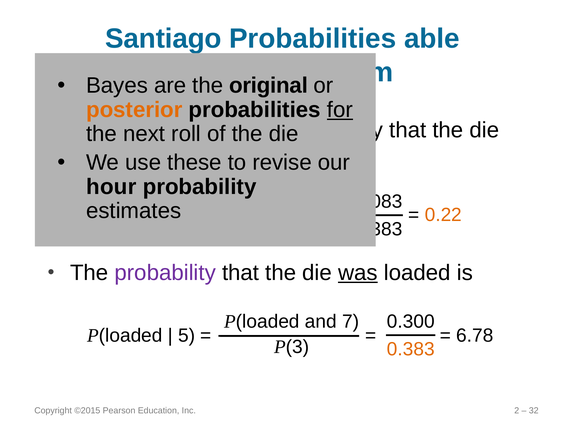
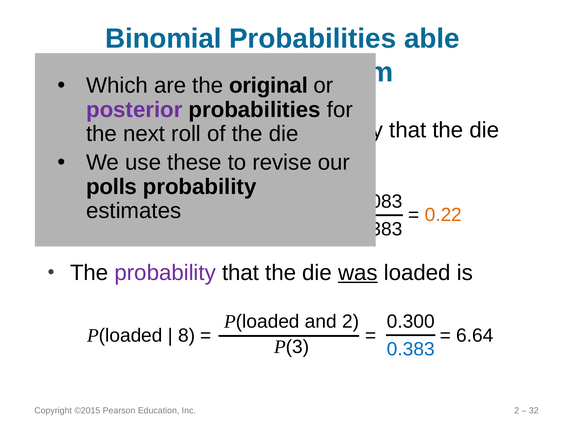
Santiago: Santiago -> Binomial (163, 39)
Bayes: Bayes -> Which (117, 86)
posterior colour: orange -> purple (134, 110)
for underline: present -> none (340, 110)
hour: hour -> polls (112, 187)
and 7: 7 -> 2 (351, 321)
5: 5 -> 8 (187, 335)
6.78: 6.78 -> 6.64 (475, 335)
0.383 colour: orange -> blue (411, 349)
